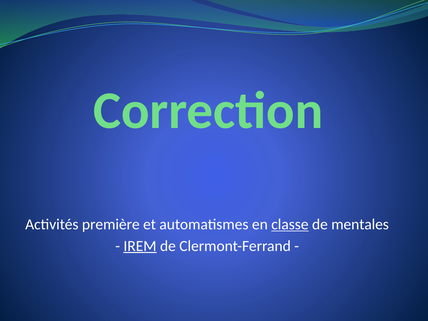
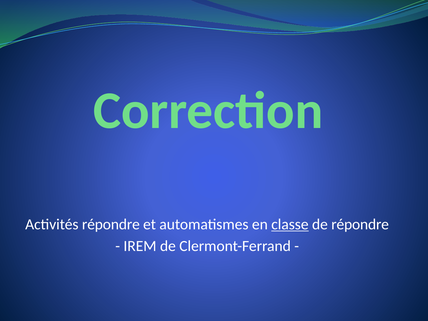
Activités première: première -> répondre (111, 224)
de mentales: mentales -> répondre (360, 224)
IREM underline: present -> none (140, 246)
